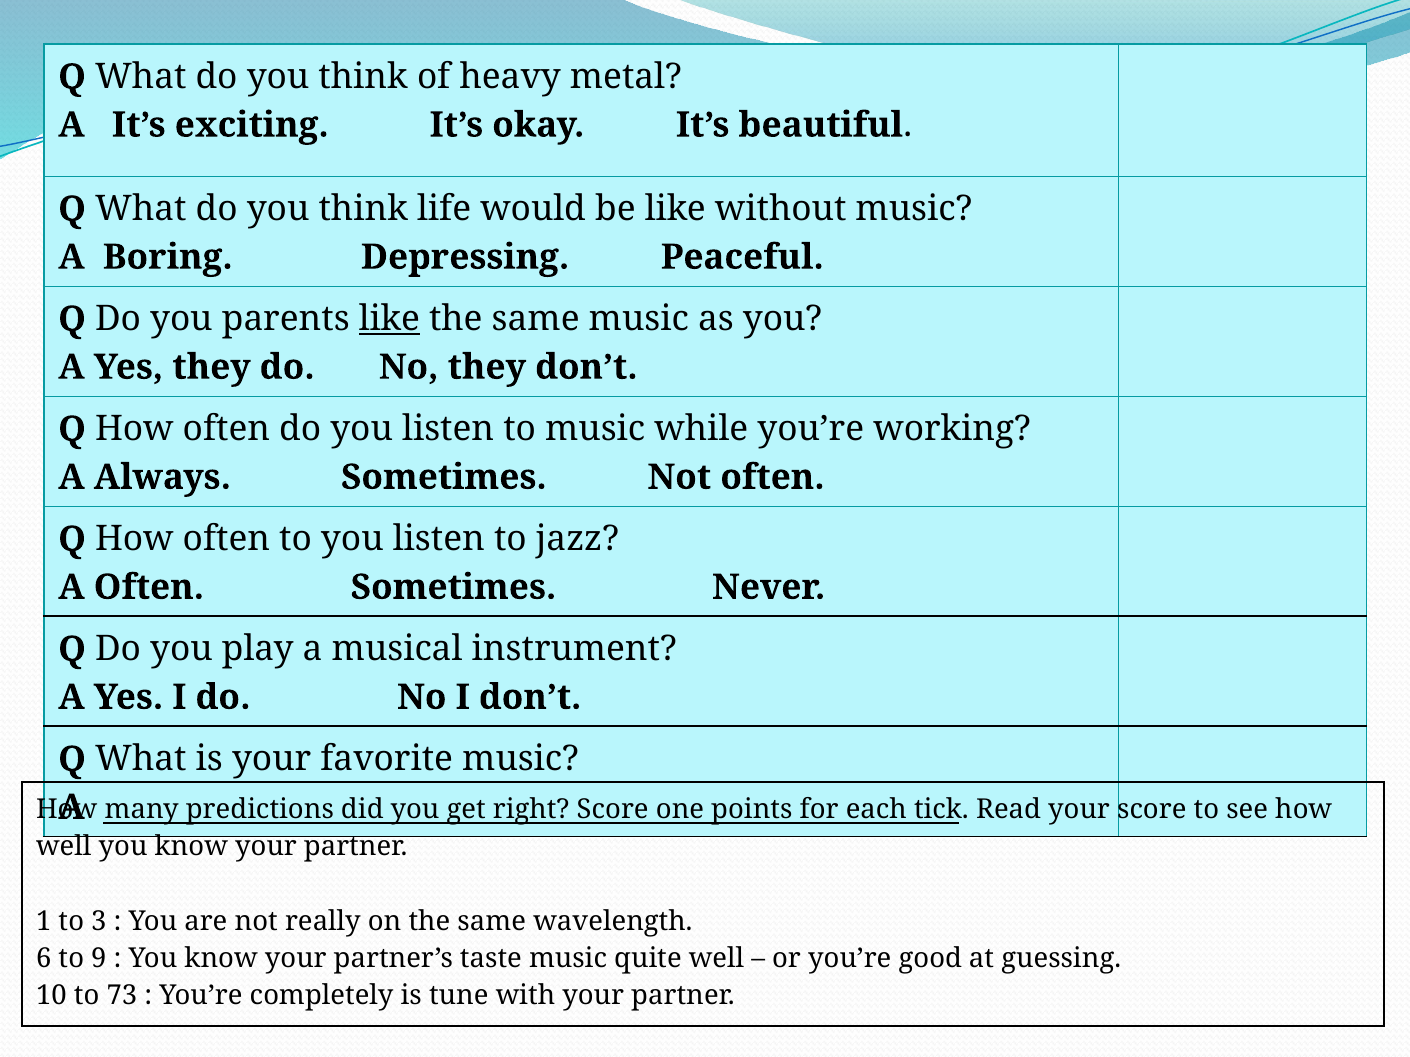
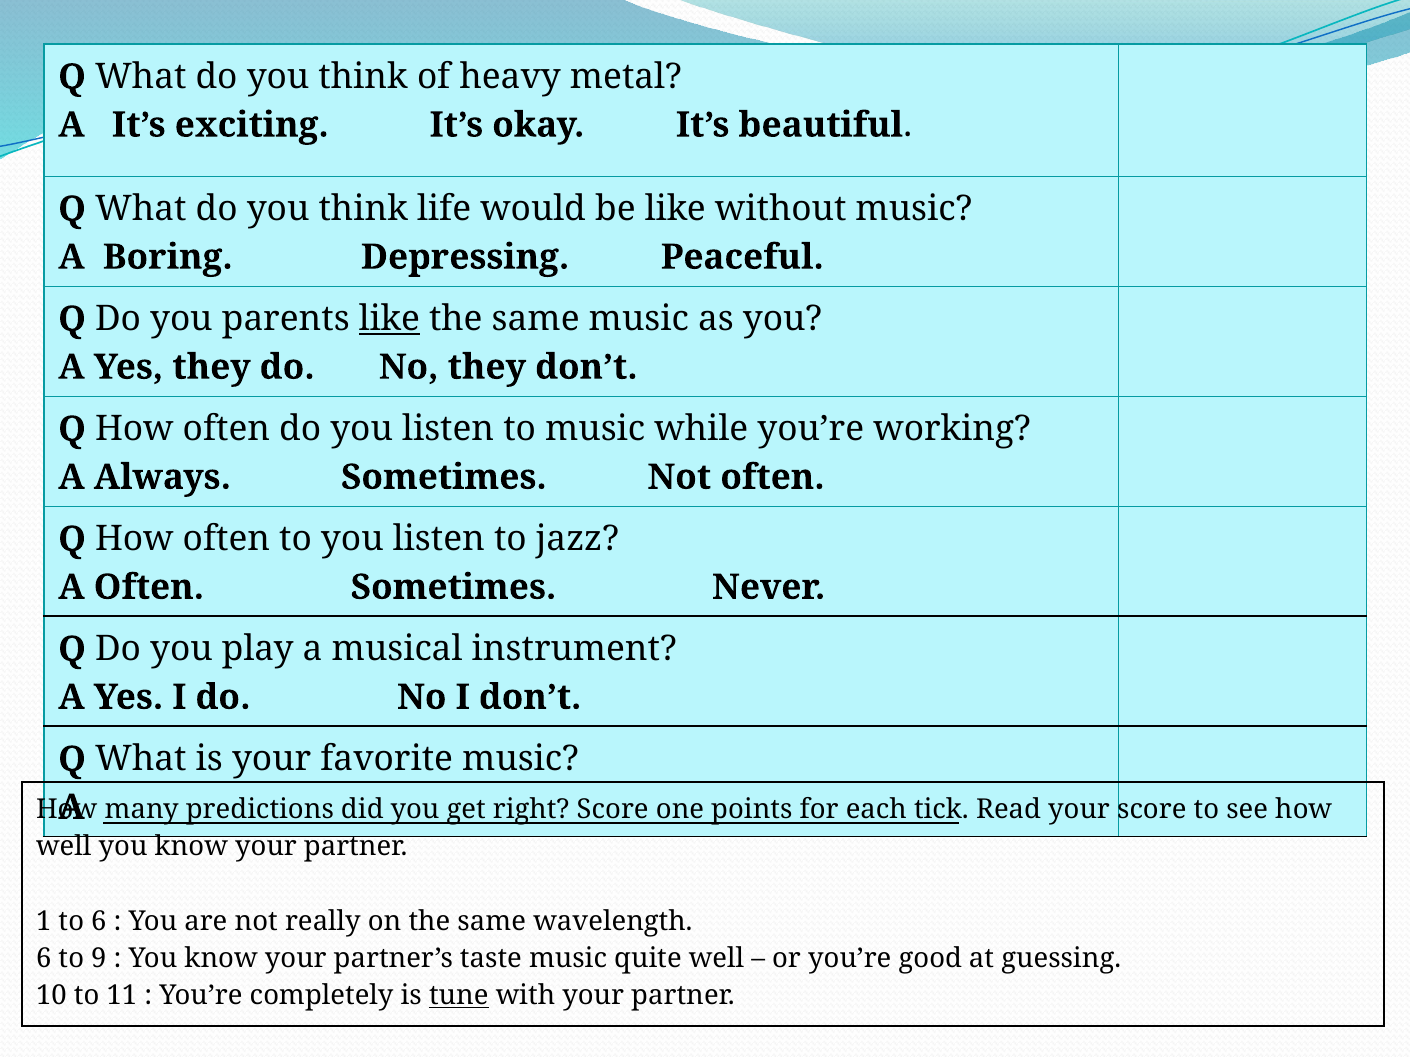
to 3: 3 -> 6 (99, 922)
73: 73 -> 11 (122, 996)
tune underline: none -> present (459, 996)
